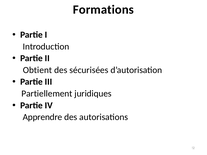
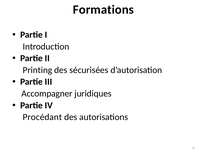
Obtient: Obtient -> Printing (37, 70)
Partiellement: Partiellement -> Accompagner (47, 94)
Apprendre: Apprendre -> Procédant (42, 117)
